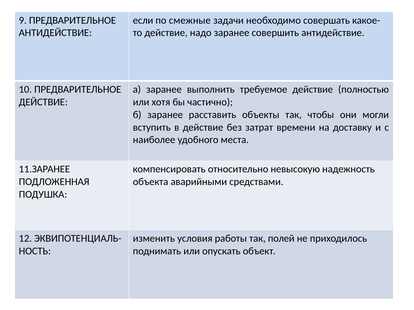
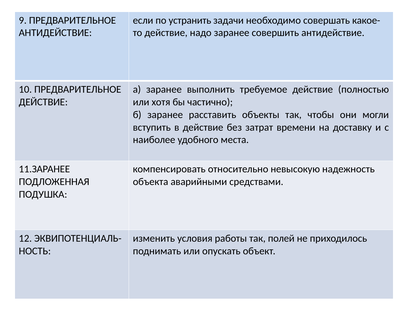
смежные: смежные -> устранить (190, 20)
